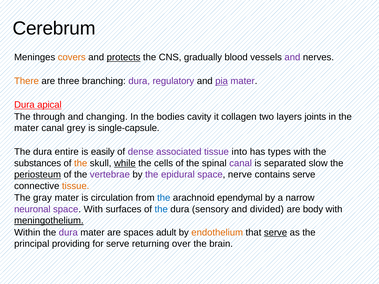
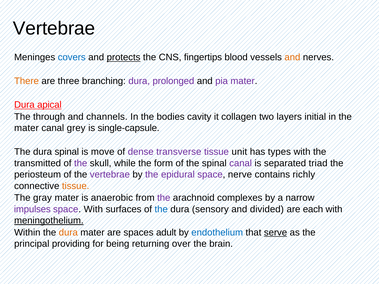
Cerebrum: Cerebrum -> Vertebrae (54, 28)
covers colour: orange -> blue (72, 57)
gradually: gradually -> fingertips (203, 57)
and colour: purple -> orange (292, 57)
regulatory: regulatory -> prolonged (173, 81)
pia underline: present -> none (222, 81)
changing: changing -> channels (107, 117)
joints: joints -> initial (315, 117)
dura entire: entire -> spinal (67, 152)
easily: easily -> move (103, 152)
associated: associated -> transverse (179, 152)
into: into -> unit (239, 152)
substances: substances -> transmitted (38, 163)
the colour: orange -> purple (81, 163)
while underline: present -> none (125, 163)
cells: cells -> form (164, 163)
slow: slow -> triad (318, 163)
periosteum underline: present -> none (38, 175)
contains serve: serve -> richly (304, 175)
circulation: circulation -> anaerobic (112, 198)
the colour: blue -> purple (164, 198)
ependymal: ependymal -> complexes (240, 198)
neuronal: neuronal -> impulses (32, 209)
body: body -> each (313, 209)
dura colour: purple -> orange (68, 233)
endothelium colour: orange -> blue (217, 233)
for serve: serve -> being (118, 244)
